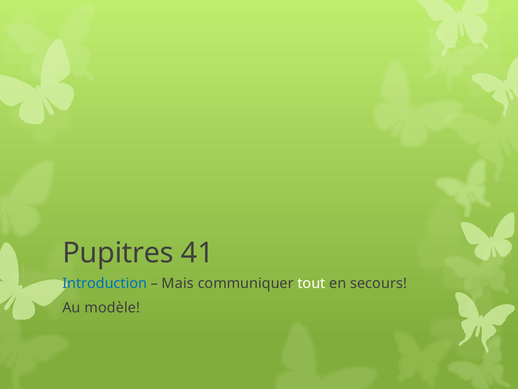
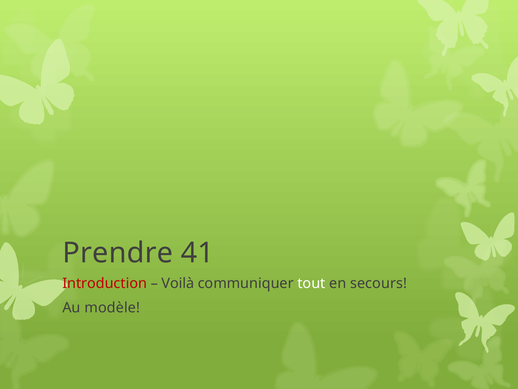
Pupitres: Pupitres -> Prendre (118, 253)
Introduction colour: blue -> red (105, 283)
Mais: Mais -> Voilà (178, 283)
